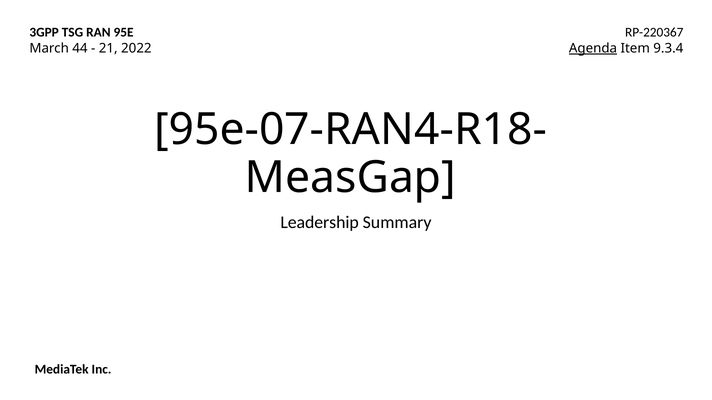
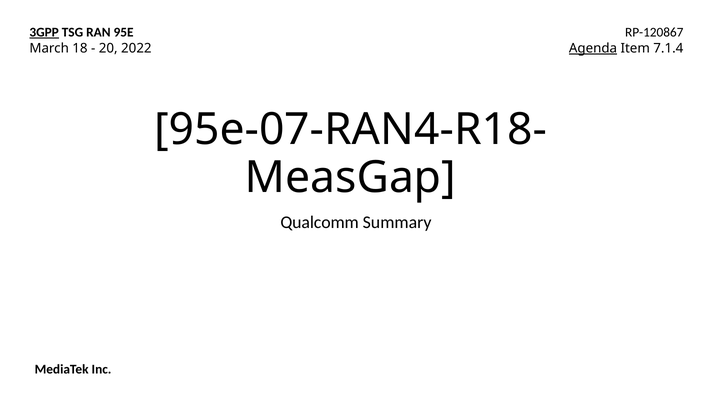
3GPP underline: none -> present (44, 32)
RP-220367: RP-220367 -> RP-120867 (654, 32)
44: 44 -> 18 (80, 48)
21: 21 -> 20 (108, 48)
9.3.4: 9.3.4 -> 7.1.4 (668, 48)
Leadership: Leadership -> Qualcomm (320, 223)
